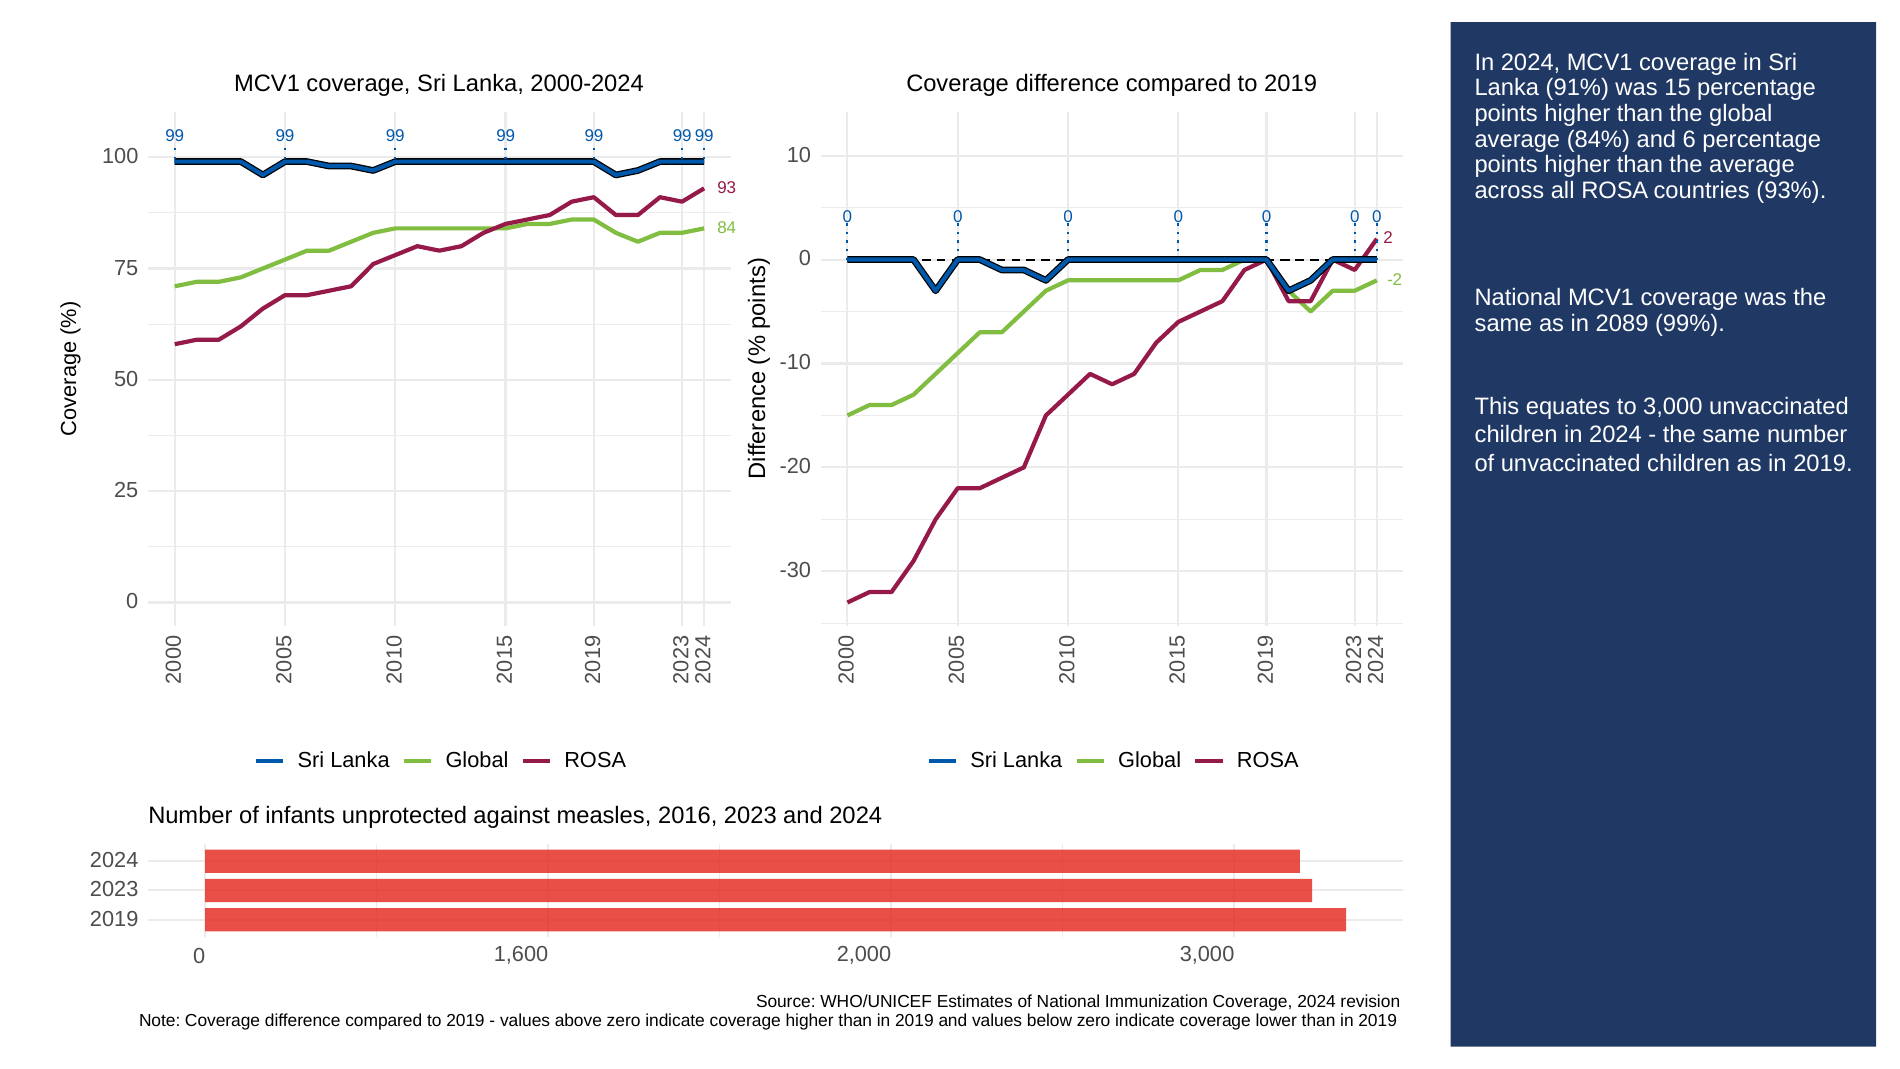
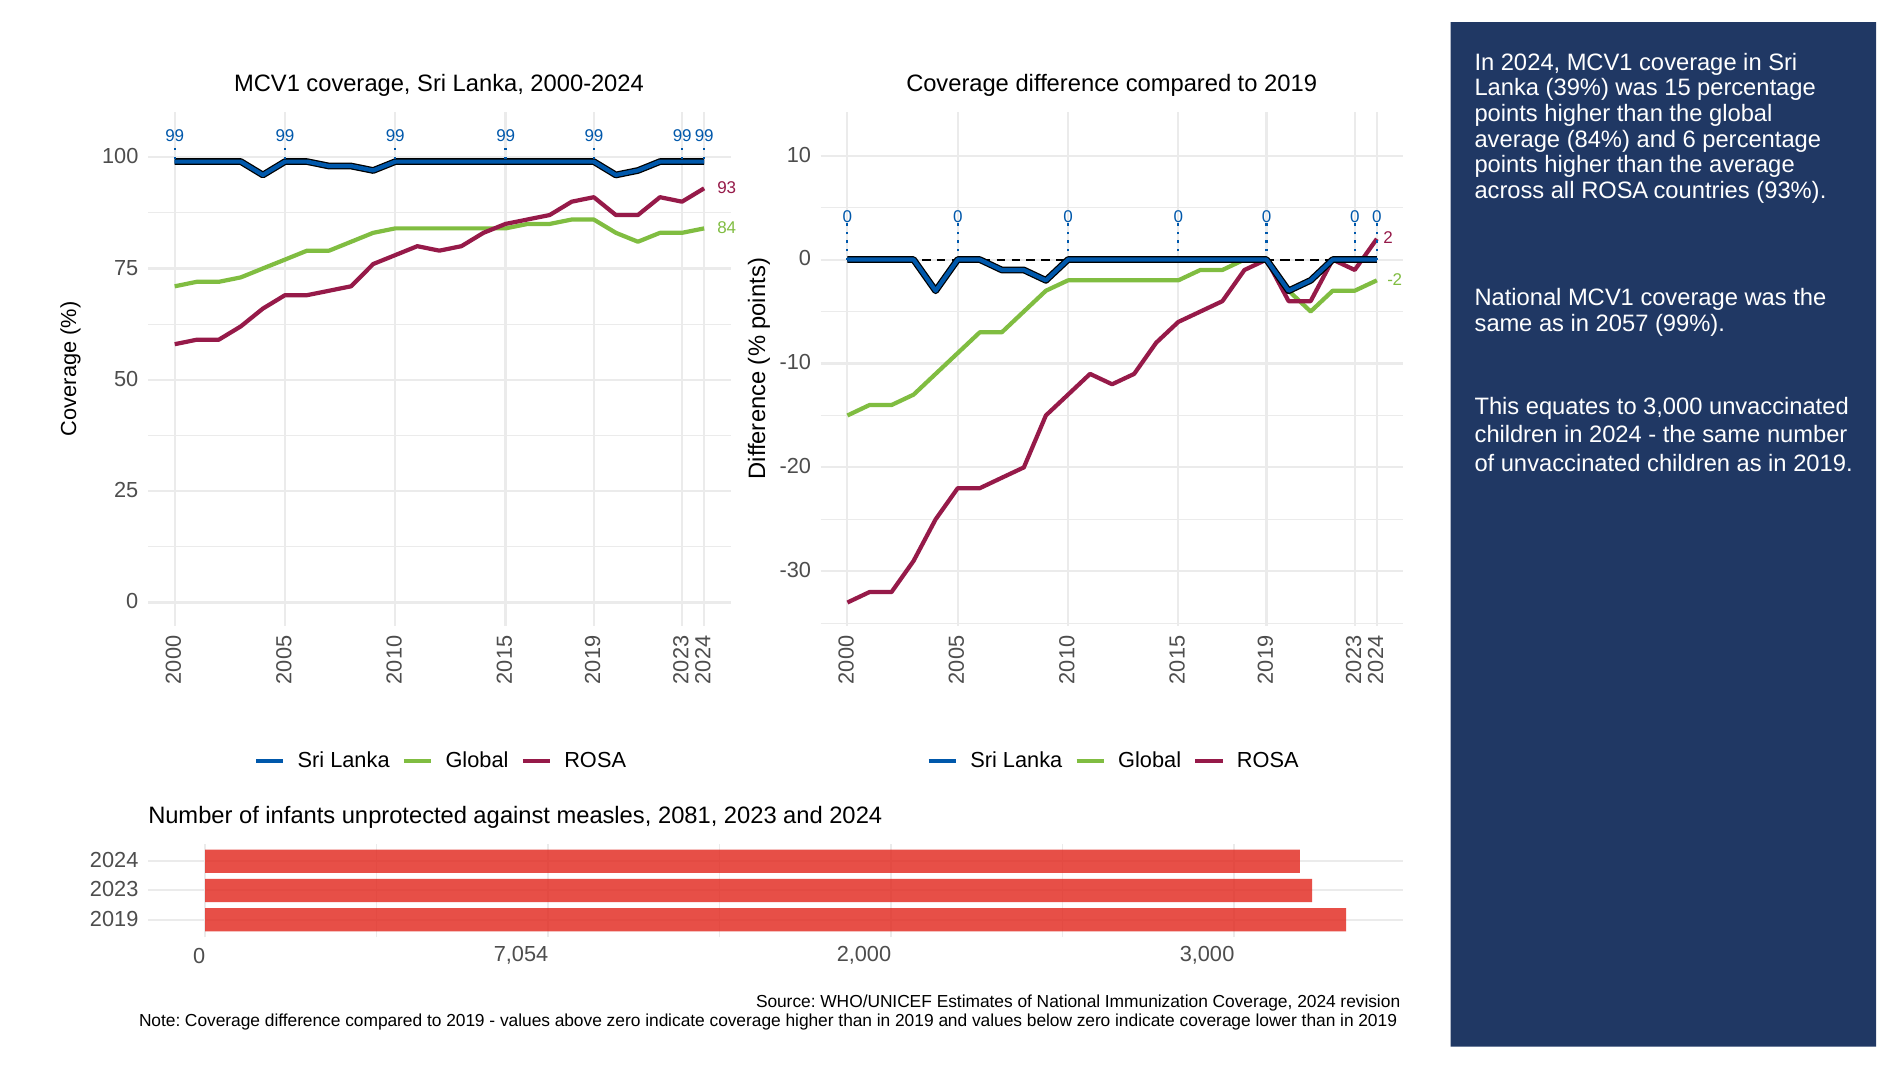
91%: 91% -> 39% (1577, 88)
2089: 2089 -> 2057 (1622, 324)
2016: 2016 -> 2081 (688, 816)
1,600: 1,600 -> 7,054 (521, 955)
